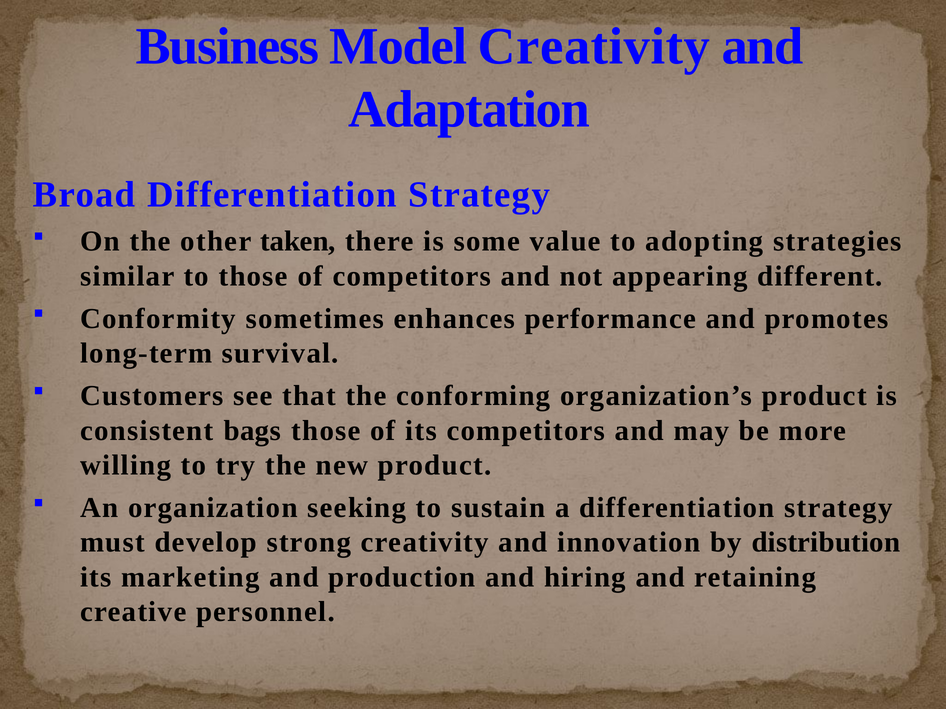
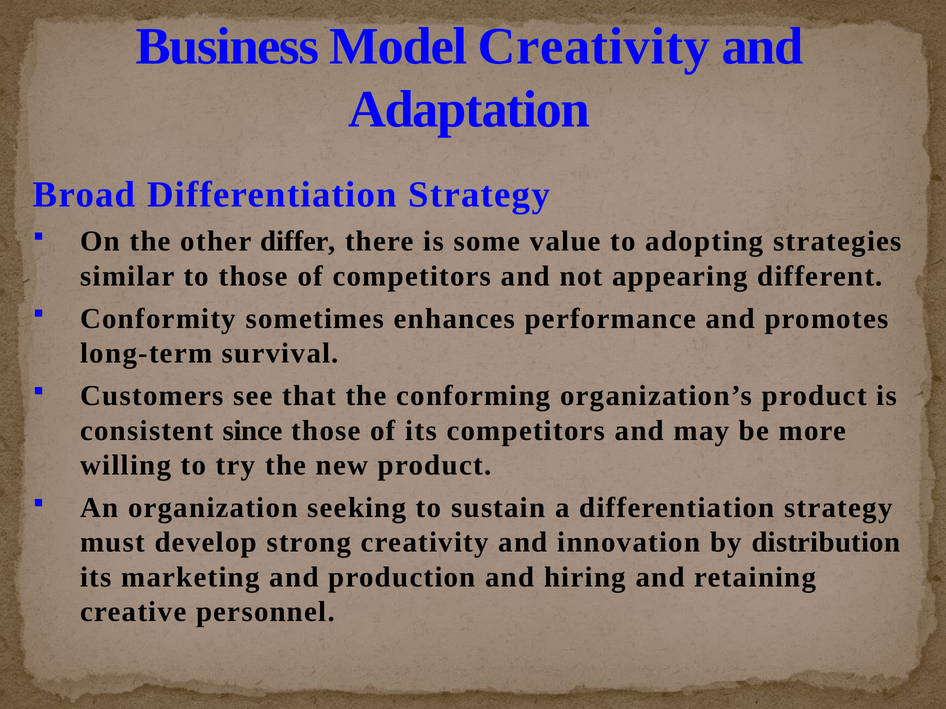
taken: taken -> differ (298, 242)
bags: bags -> since (253, 431)
